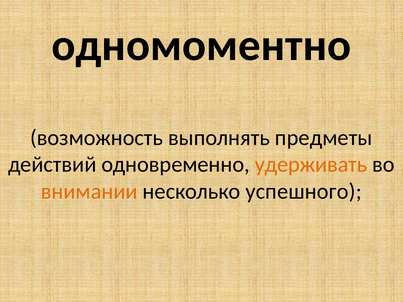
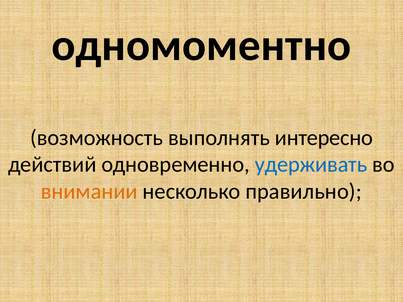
предметы: предметы -> интересно (324, 138)
удерживать colour: orange -> blue (311, 165)
успешного: успешного -> правильно (304, 192)
